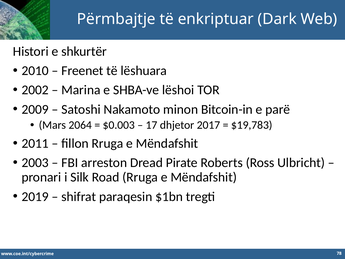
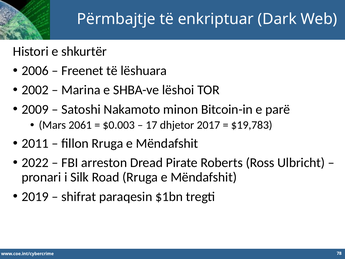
2010: 2010 -> 2006 (35, 71)
2064: 2064 -> 2061 (80, 125)
2003: 2003 -> 2022 (35, 163)
